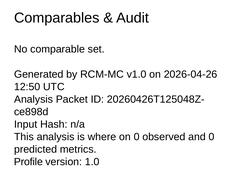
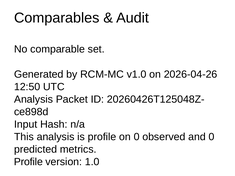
is where: where -> profile (102, 137)
